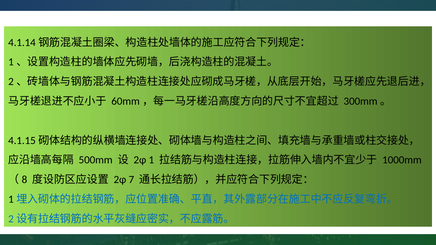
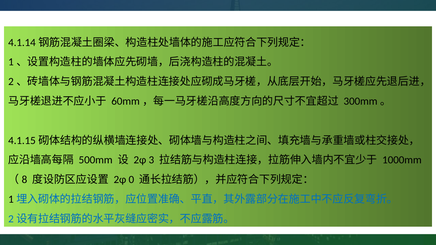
1: 1 -> 3 (151, 160)
7: 7 -> 0 (131, 180)
